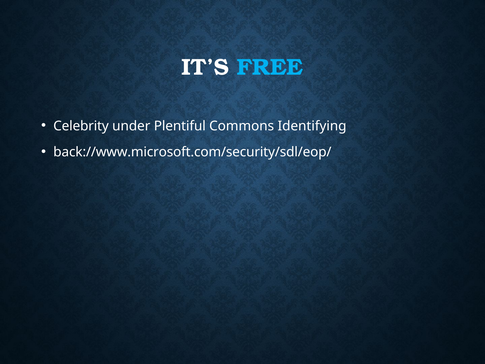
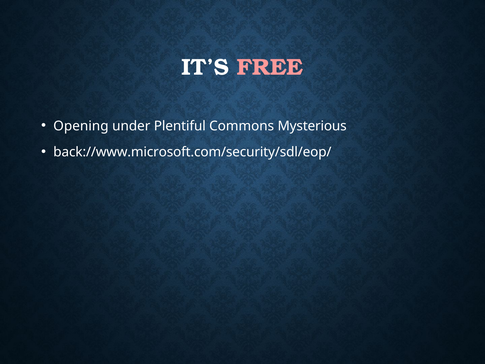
FREE colour: light blue -> pink (270, 67)
Celebrity: Celebrity -> Opening (81, 126)
Identifying: Identifying -> Mysterious (312, 126)
